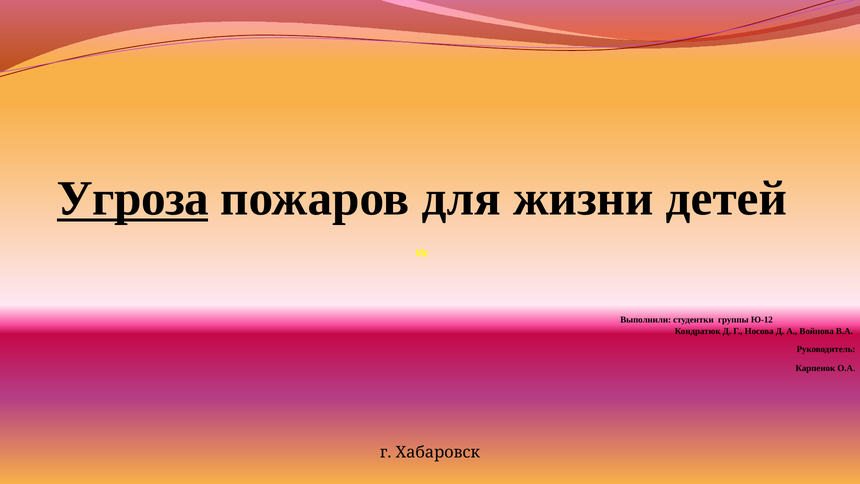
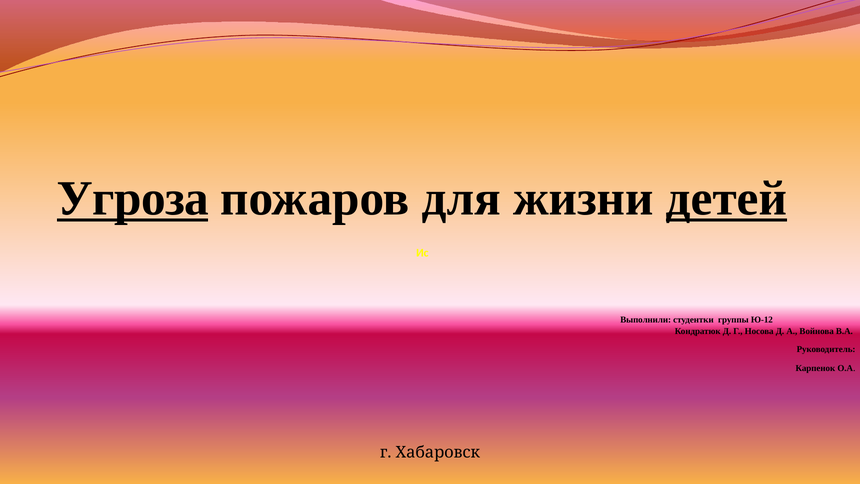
детей underline: none -> present (727, 199)
